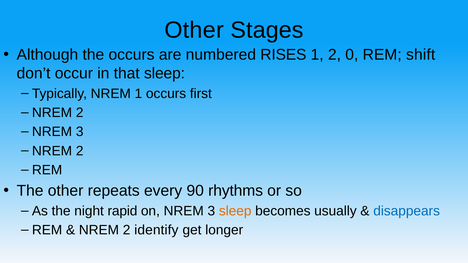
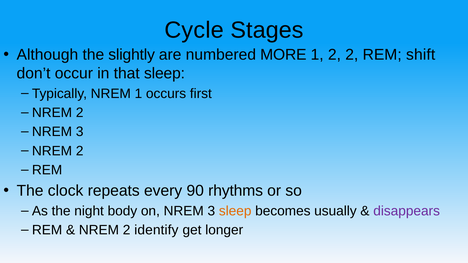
Other: Other -> Cycle (194, 30)
the occurs: occurs -> slightly (132, 55)
RISES: RISES -> MORE (283, 55)
2 0: 0 -> 2 (352, 55)
The other: other -> clock (66, 191)
rapid: rapid -> body (122, 211)
disappears colour: blue -> purple (407, 211)
